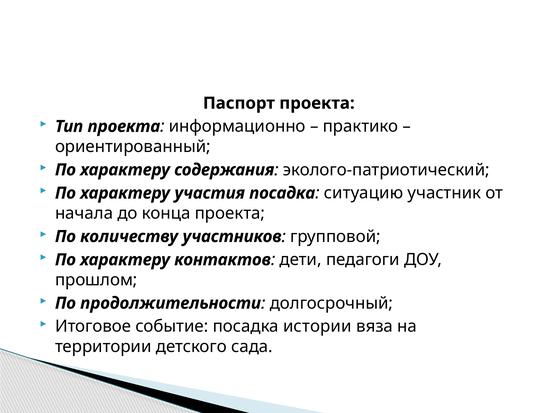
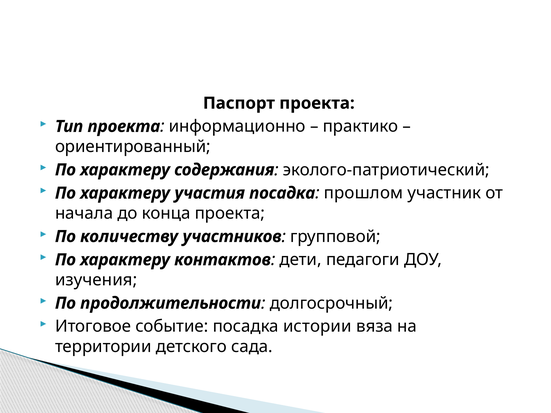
ситуацию: ситуацию -> прошлом (363, 193)
прошлом: прошлом -> изучения (96, 280)
